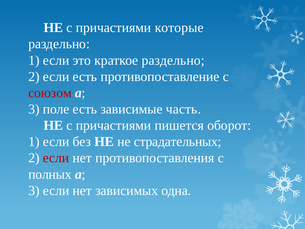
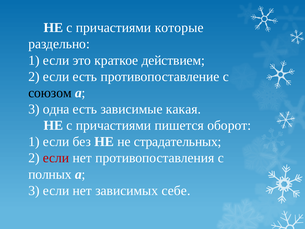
краткое раздельно: раздельно -> действием (173, 60)
союзом colour: red -> black (50, 93)
поле: поле -> одна (56, 109)
часть: часть -> какая (183, 109)
одна: одна -> себе (176, 190)
